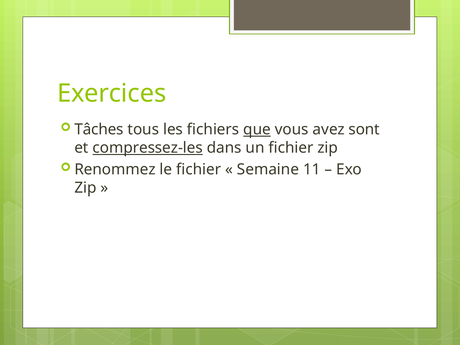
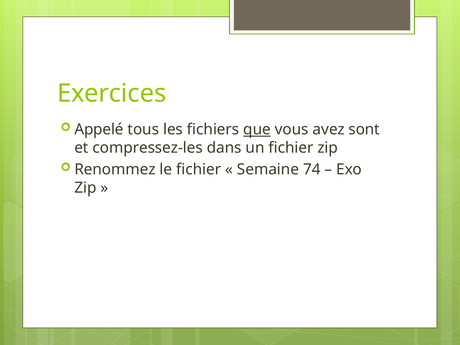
Tâches: Tâches -> Appelé (99, 129)
compressez-les underline: present -> none (148, 148)
11: 11 -> 74 (312, 169)
